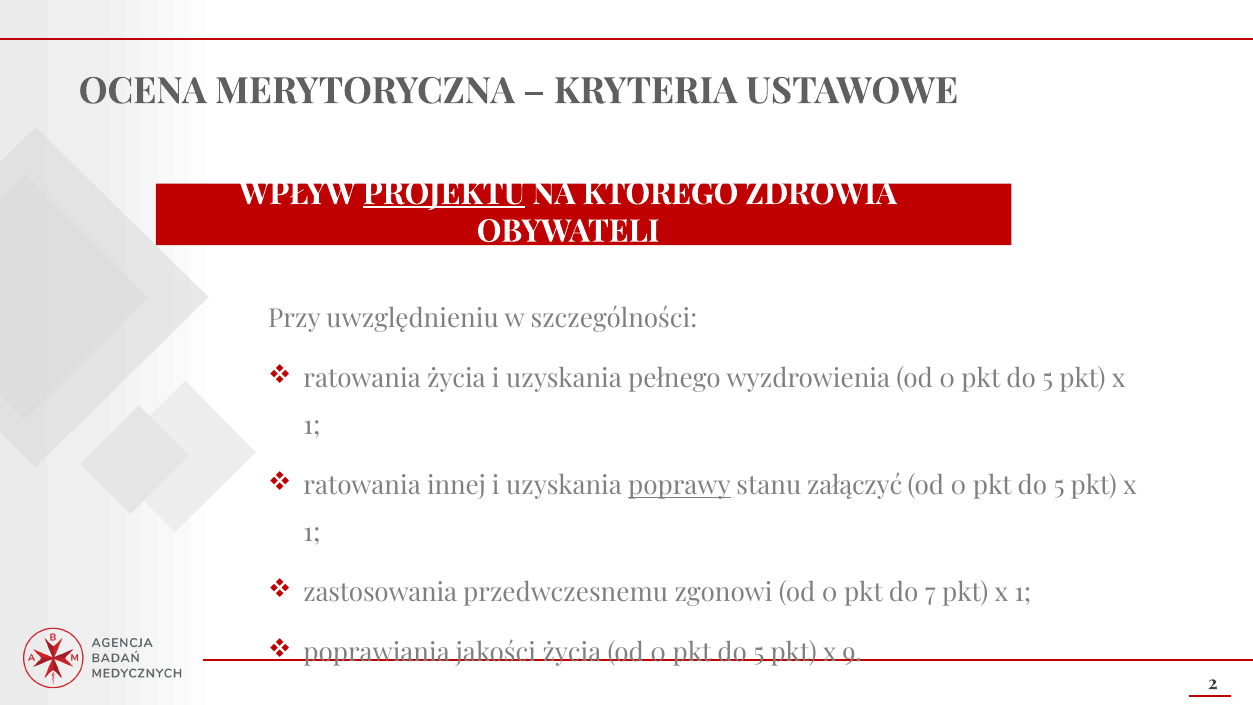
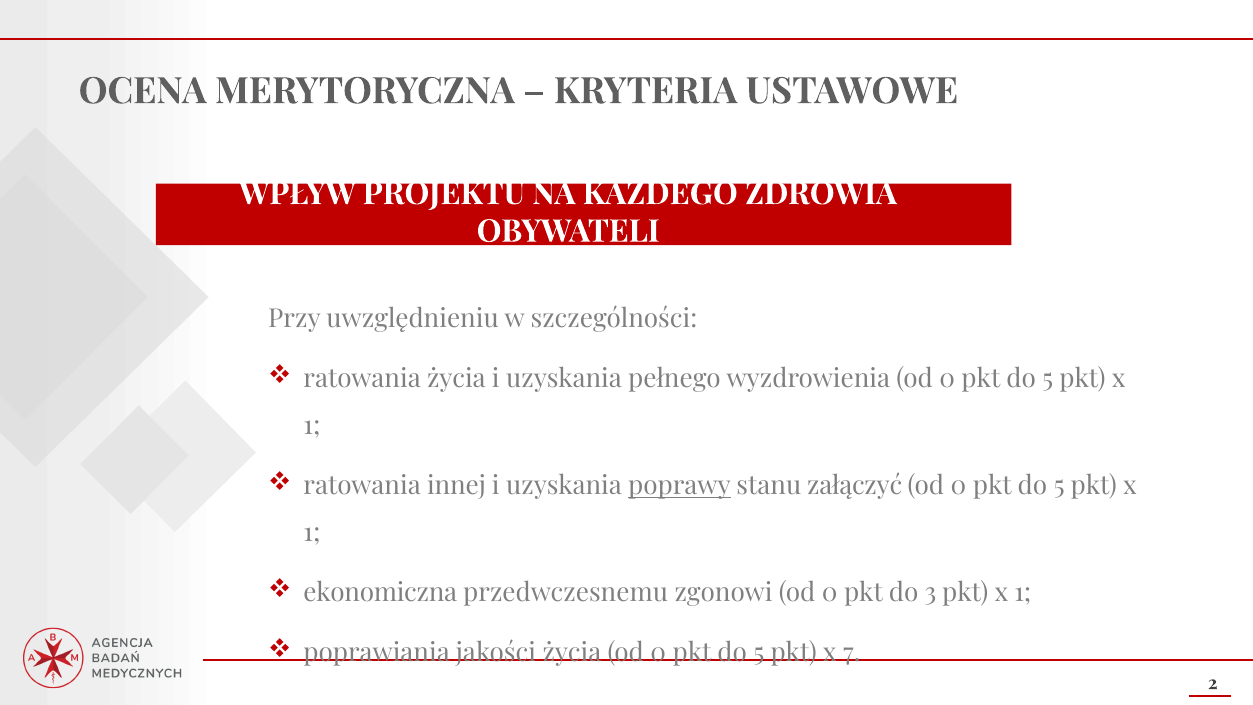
PROJEKTU underline: present -> none (444, 194)
KTÓREGO: KTÓREGO -> KAŻDEGO (660, 194)
zastosowania: zastosowania -> ekonomiczna (380, 593)
7: 7 -> 3 (931, 593)
9: 9 -> 7 (852, 653)
